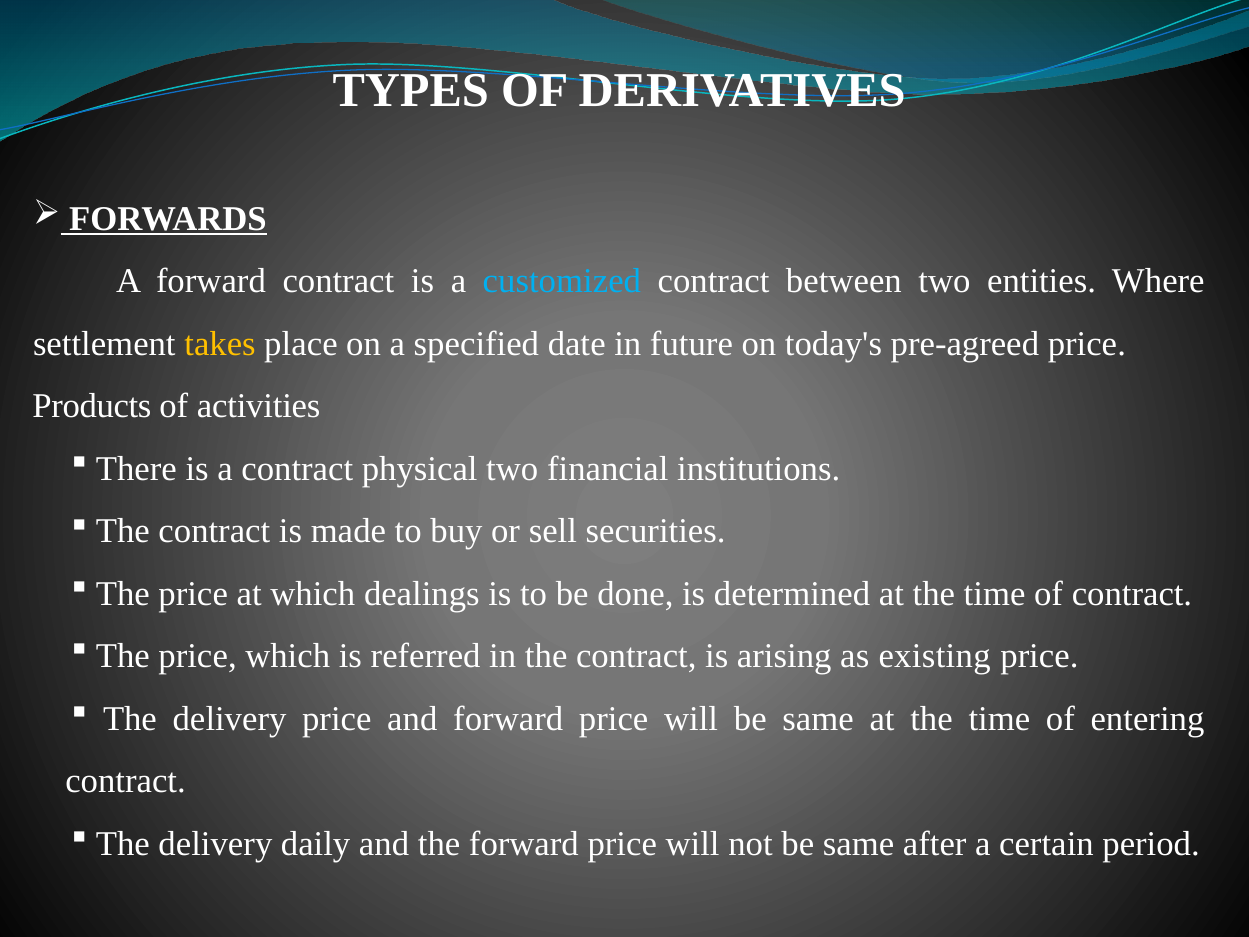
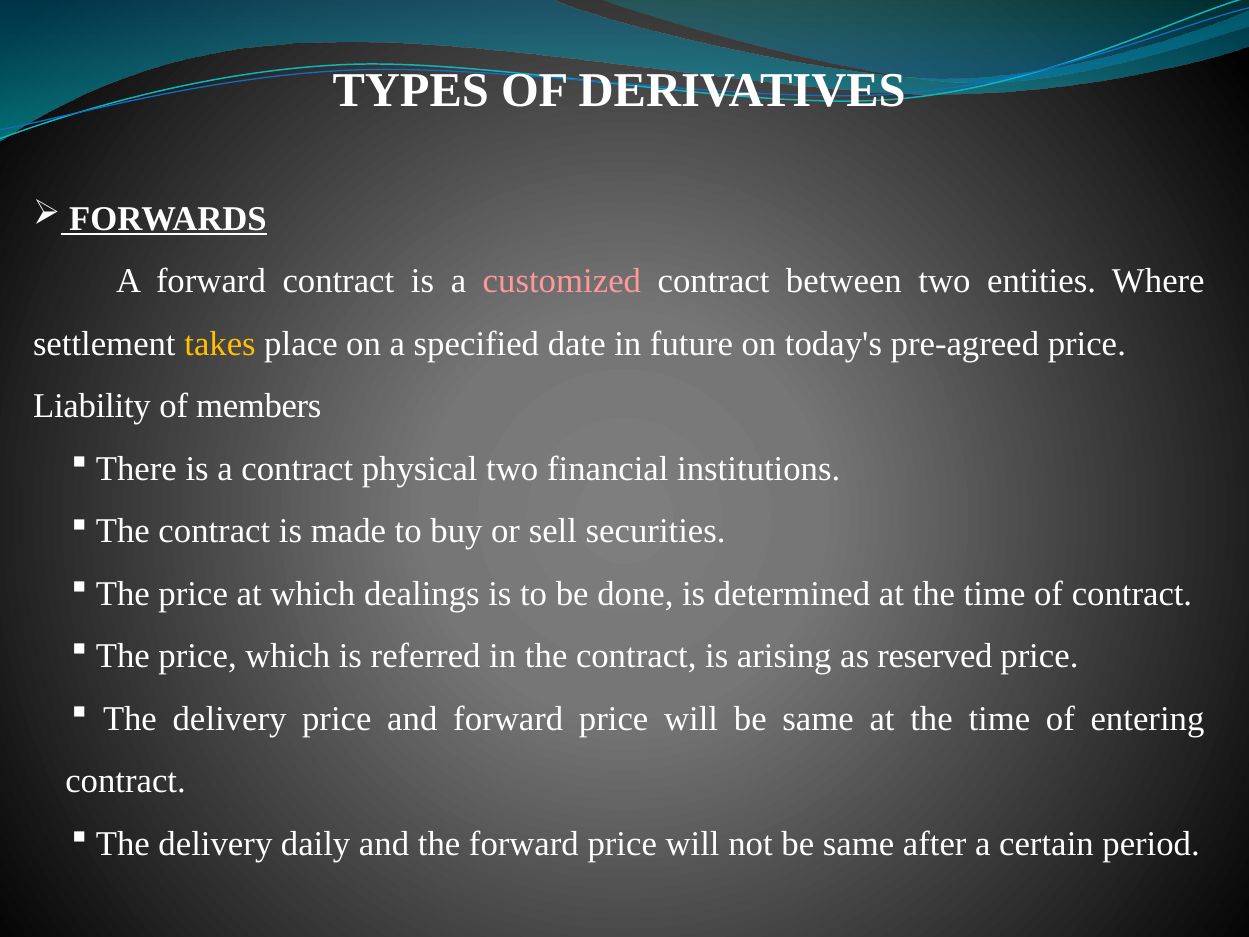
customized colour: light blue -> pink (562, 281)
Products: Products -> Liability (92, 406)
activities: activities -> members (259, 406)
existing: existing -> reserved (935, 656)
